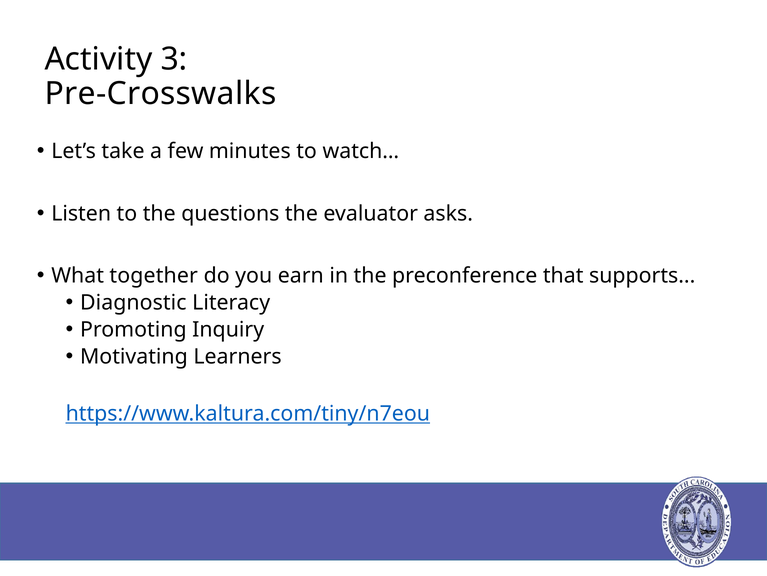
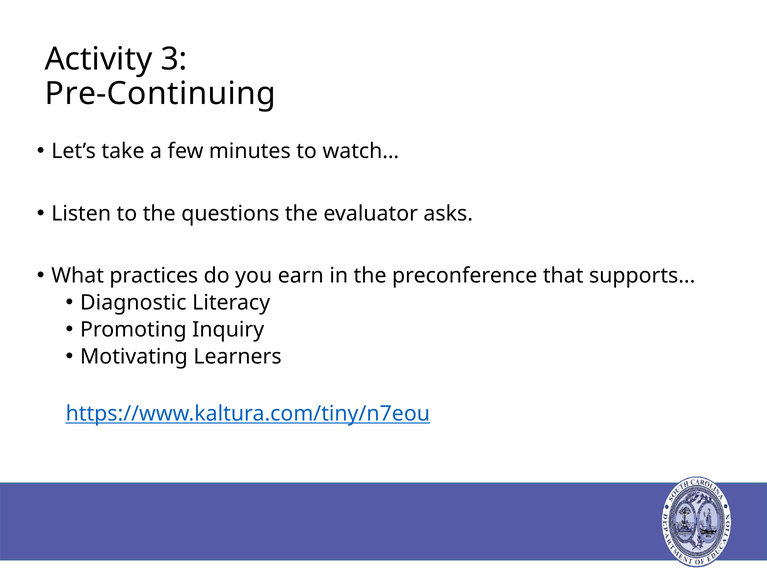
Pre-Crosswalks: Pre-Crosswalks -> Pre-Continuing (160, 94)
together: together -> practices (154, 275)
